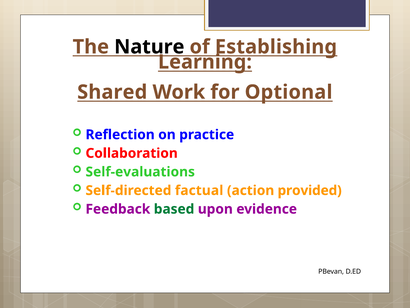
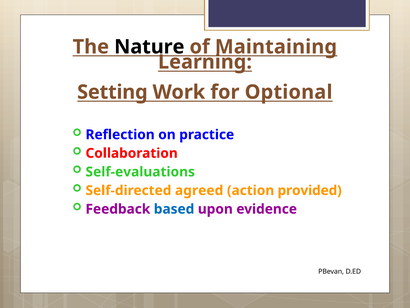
Establishing: Establishing -> Maintaining (276, 47)
Shared: Shared -> Setting (112, 92)
factual: factual -> agreed (199, 190)
based colour: green -> blue (174, 209)
